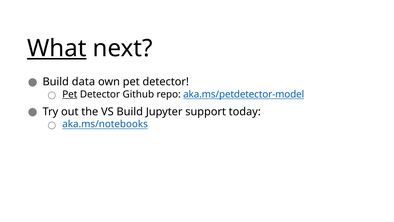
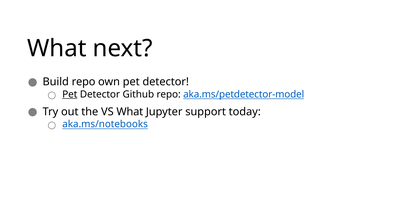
What underline: present -> none (57, 48)
Build data: data -> repo (84, 82)
VS Build: Build -> What (130, 112)
